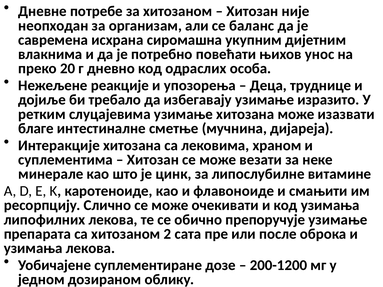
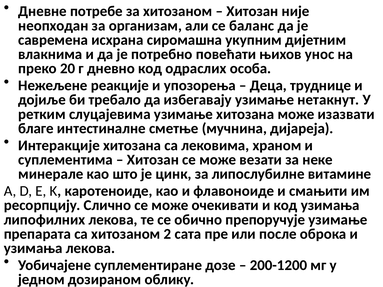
изразито: изразито -> нетакнут (328, 100)
